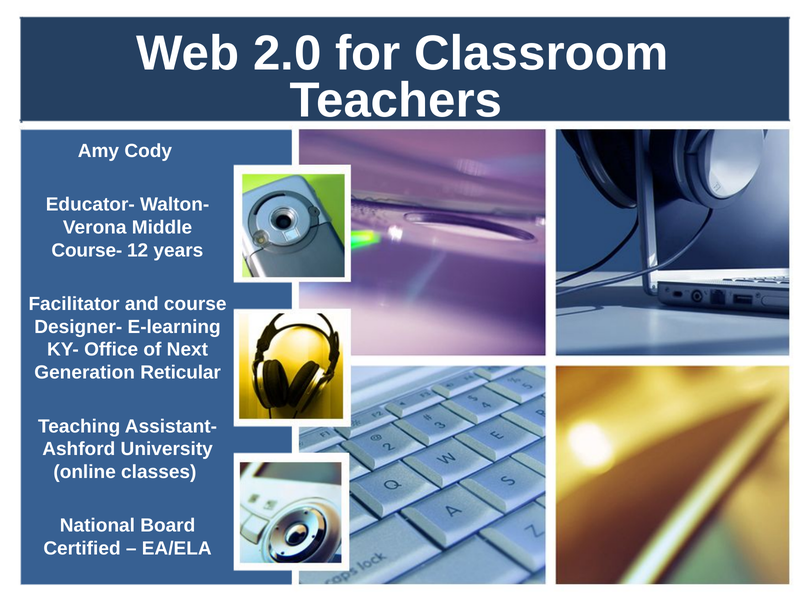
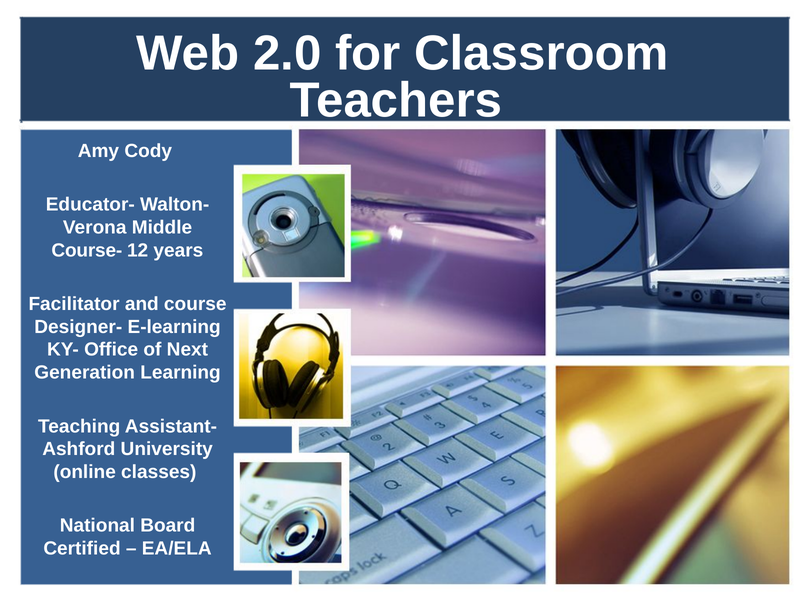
Reticular: Reticular -> Learning (181, 373)
